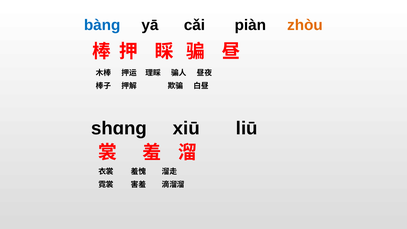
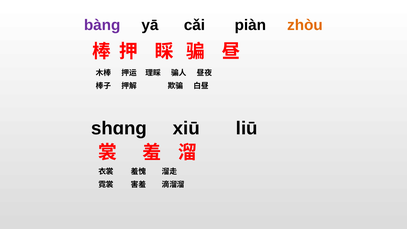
bàng colour: blue -> purple (102, 25)
